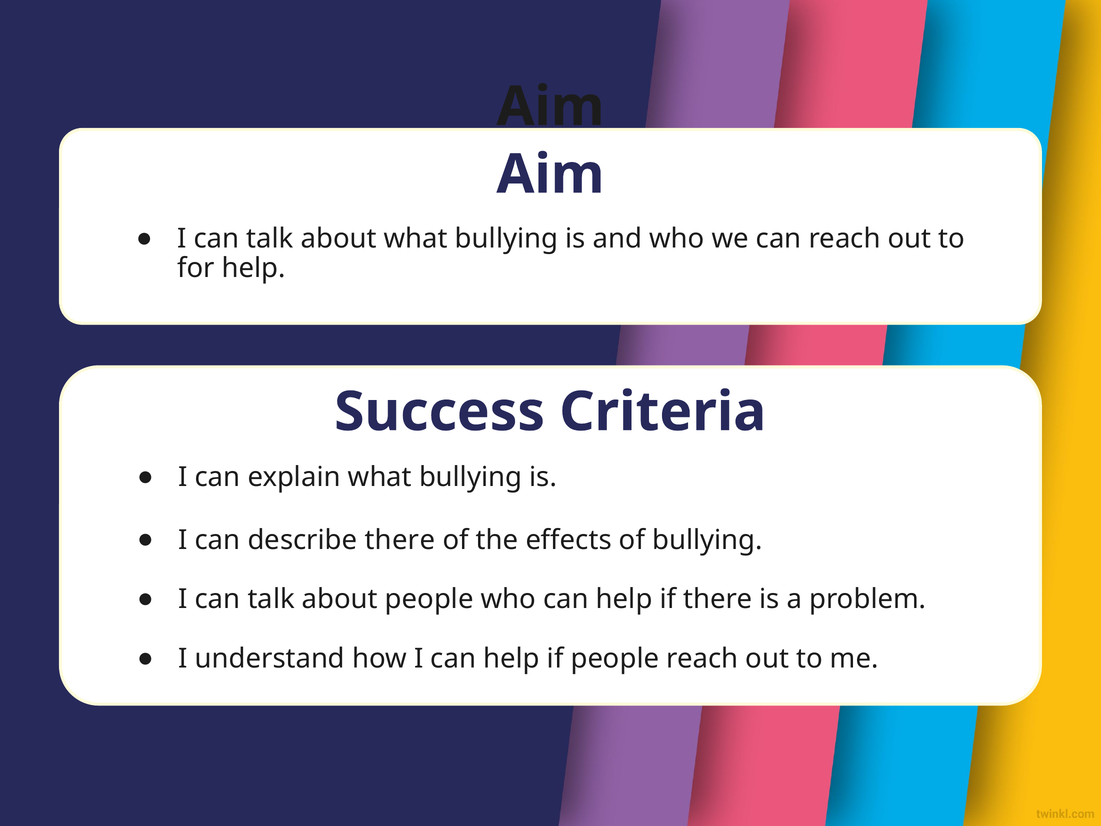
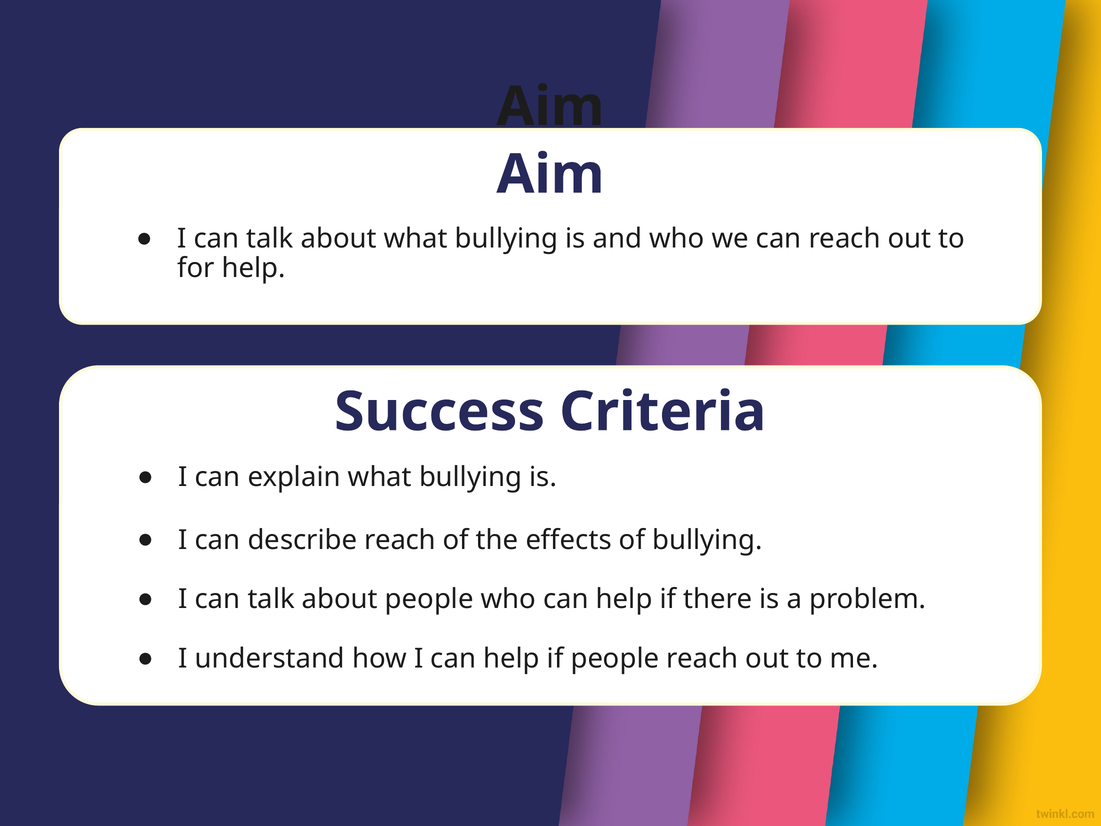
describe there: there -> reach (400, 540)
